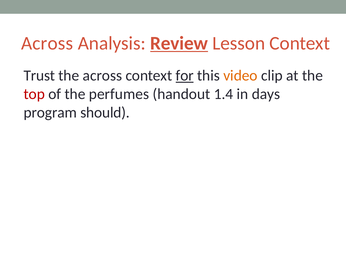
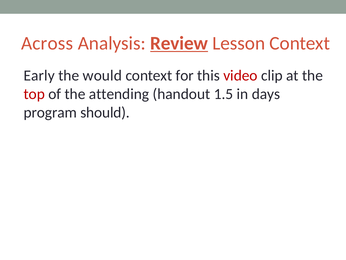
Trust: Trust -> Early (39, 75)
the across: across -> would (102, 75)
for underline: present -> none (185, 75)
video colour: orange -> red (240, 75)
perfumes: perfumes -> attending (119, 94)
1.4: 1.4 -> 1.5 (223, 94)
